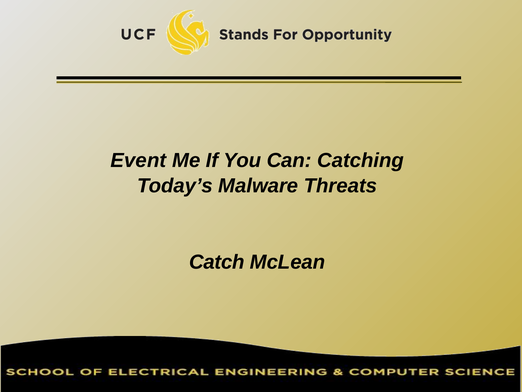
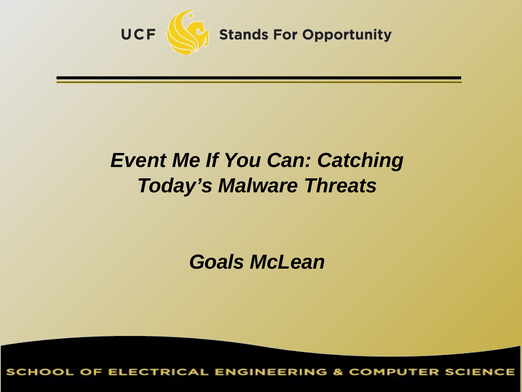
Catch: Catch -> Goals (217, 262)
